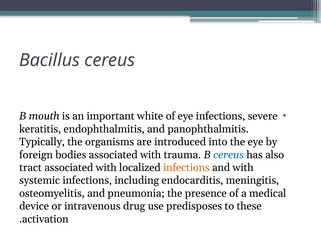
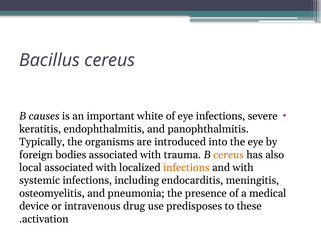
mouth: mouth -> causes (44, 116)
cereus colour: blue -> orange (229, 155)
tract: tract -> local (30, 167)
